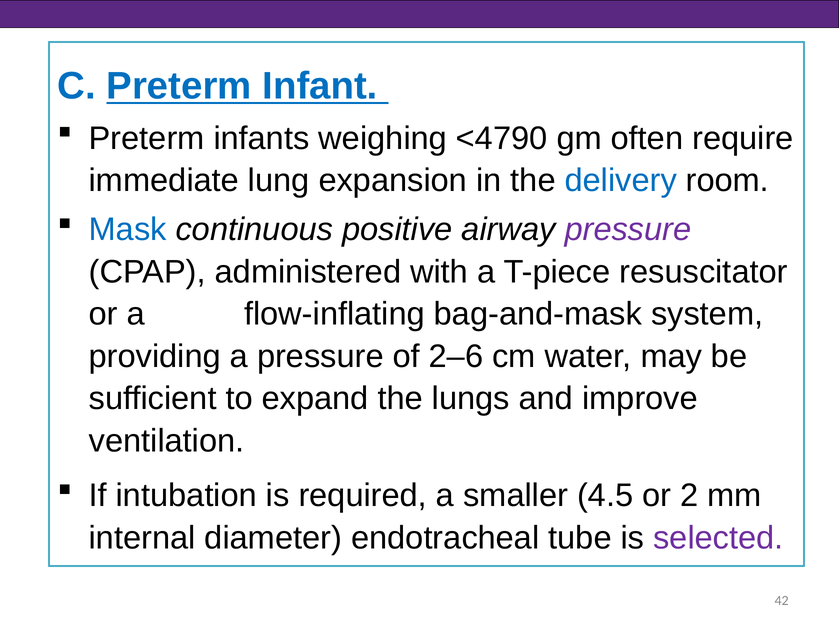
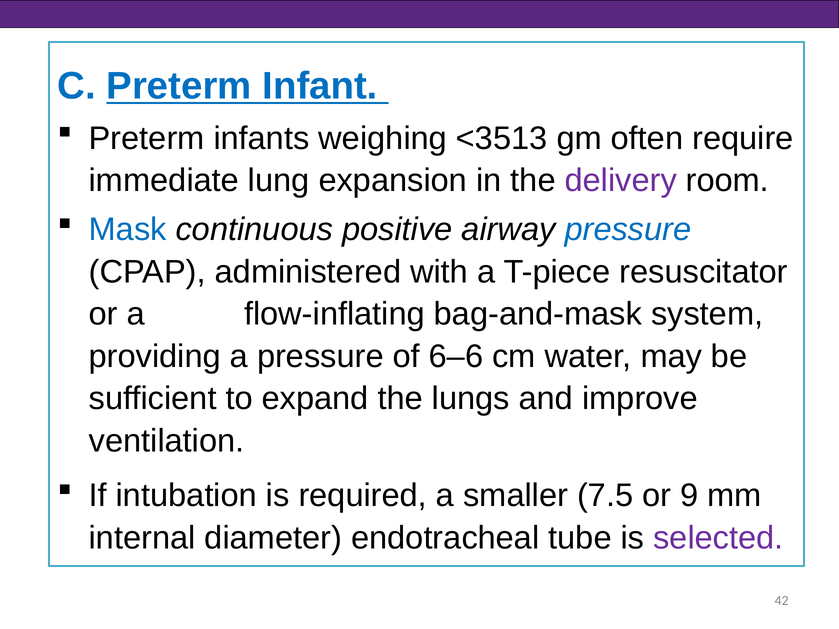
<4790: <4790 -> <3513 (502, 138)
delivery colour: blue -> purple (621, 181)
pressure colour: purple -> blue (628, 230)
2–6: 2–6 -> 6–6 (456, 357)
4.5: 4.5 -> 7.5 (605, 496)
2: 2 -> 9 (689, 496)
